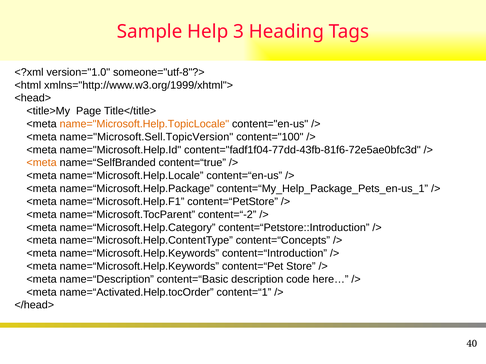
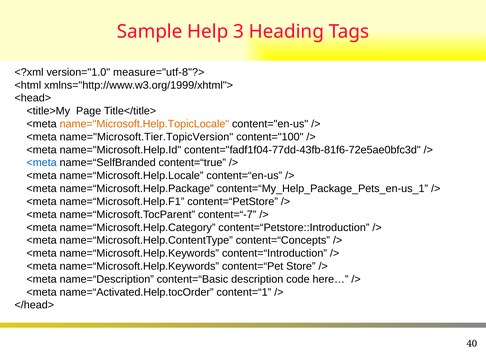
someone="utf-8"?>: someone="utf-8"?> -> measure="utf-8"?> (159, 72)
name="Microsoft.Sell.TopicVersion: name="Microsoft.Sell.TopicVersion -> name="Microsoft.Tier.TopicVersion (146, 137)
<meta colour: orange -> blue (42, 163)
content=“-2: content=“-2 -> content=“-7 (227, 215)
